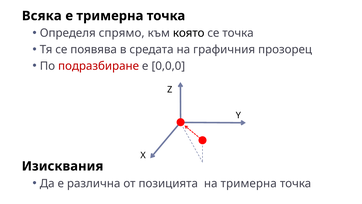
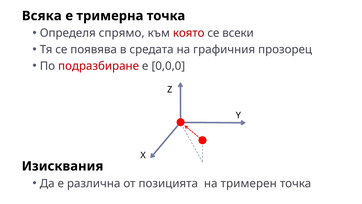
която colour: black -> red (189, 33)
се точка: точка -> всеки (238, 33)
на тримерна: тримерна -> тримерен (249, 183)
